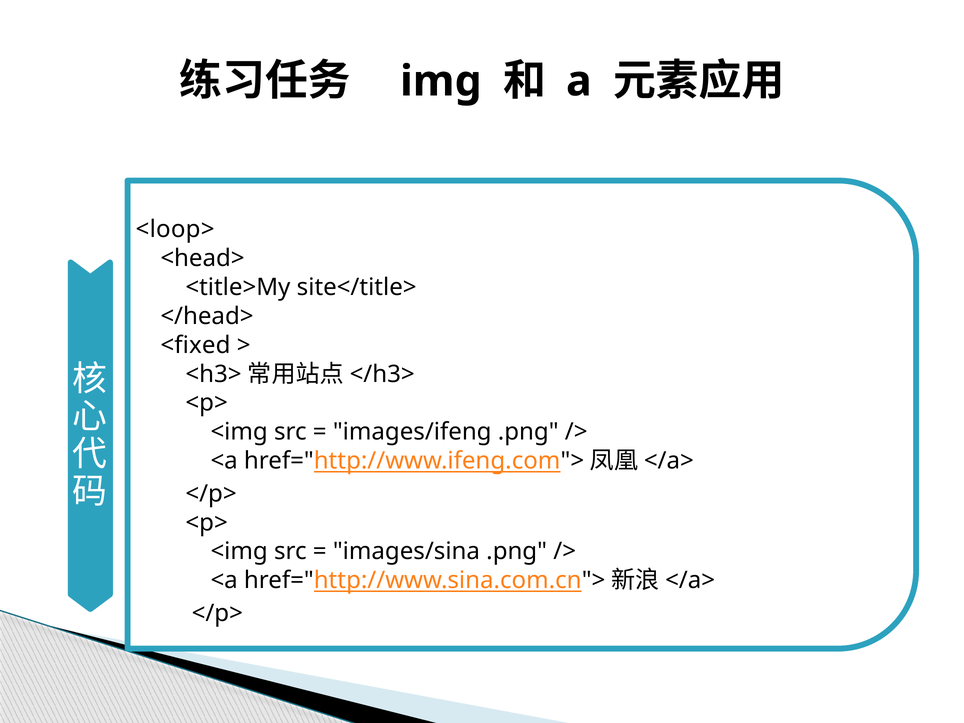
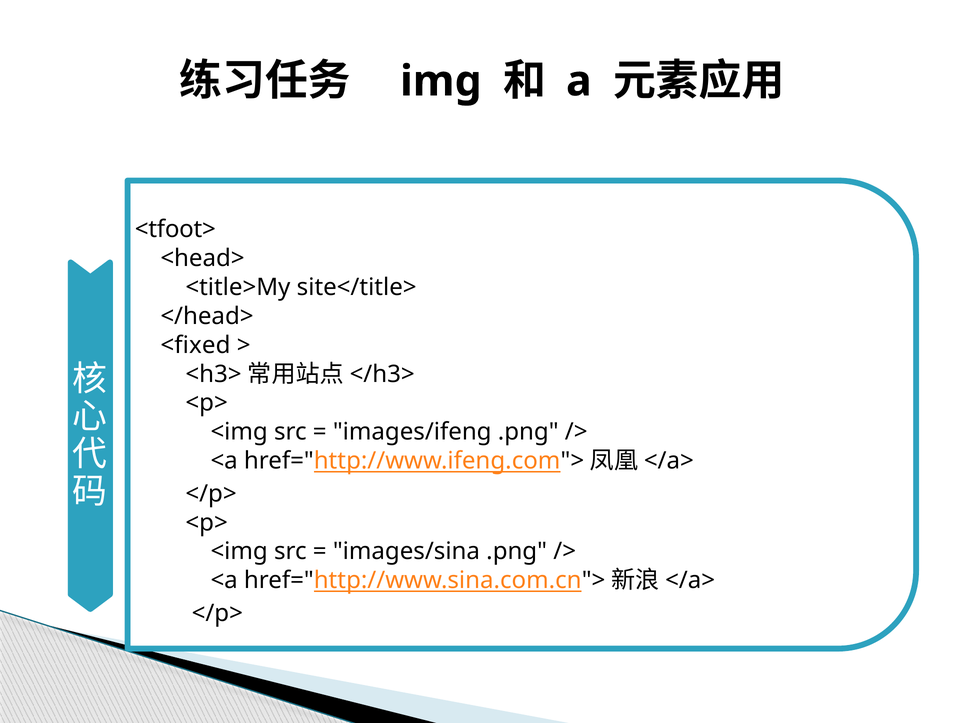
<loop>: <loop> -> <tfoot> (175, 229)
